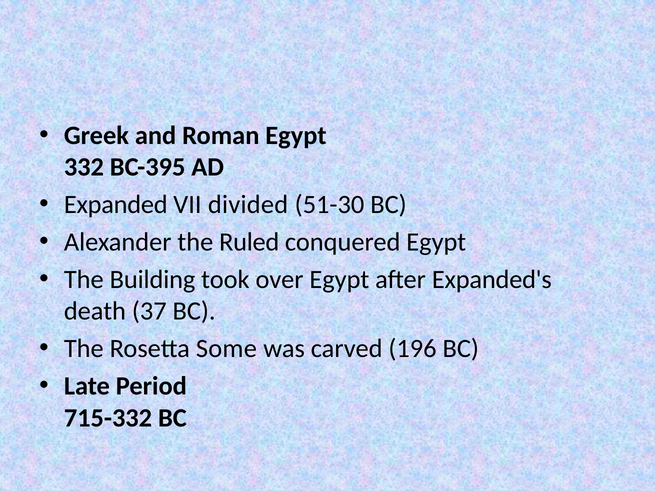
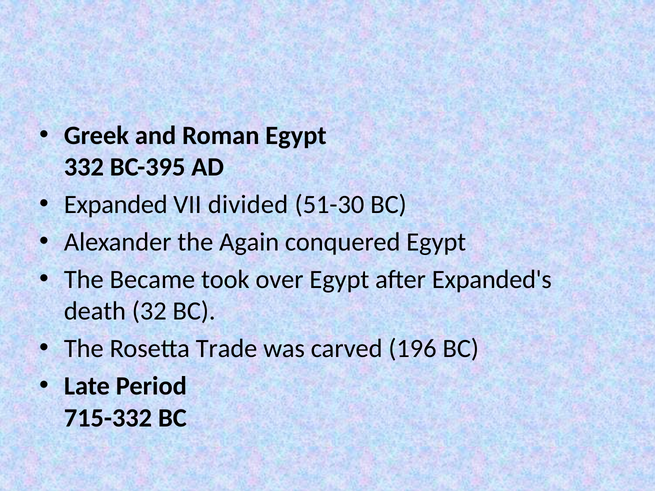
Ruled: Ruled -> Again (249, 242)
Building: Building -> Became (152, 280)
37: 37 -> 32 (149, 311)
Some: Some -> Trade (227, 349)
